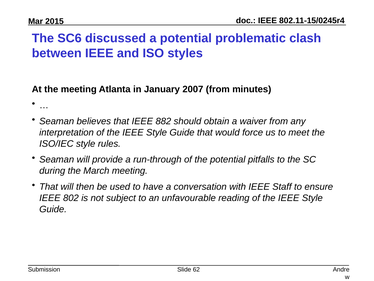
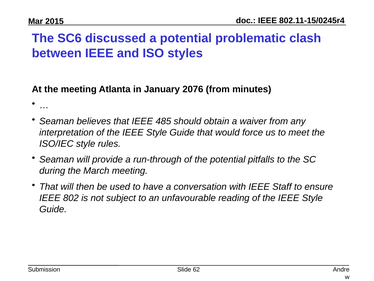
2007: 2007 -> 2076 (193, 89)
882: 882 -> 485 (163, 121)
